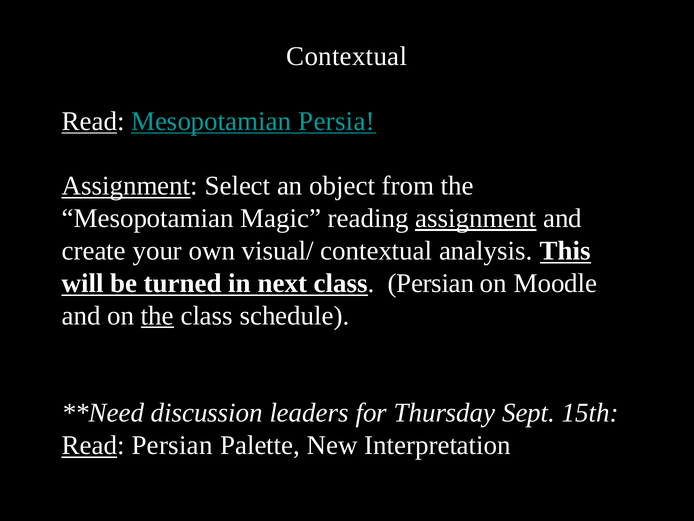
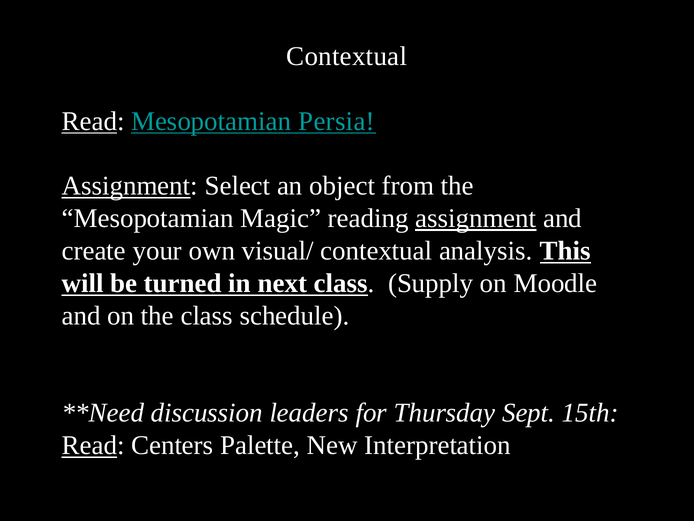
class Persian: Persian -> Supply (431, 283)
the underline: present -> none (157, 315)
Read Persian: Persian -> Centers (172, 445)
